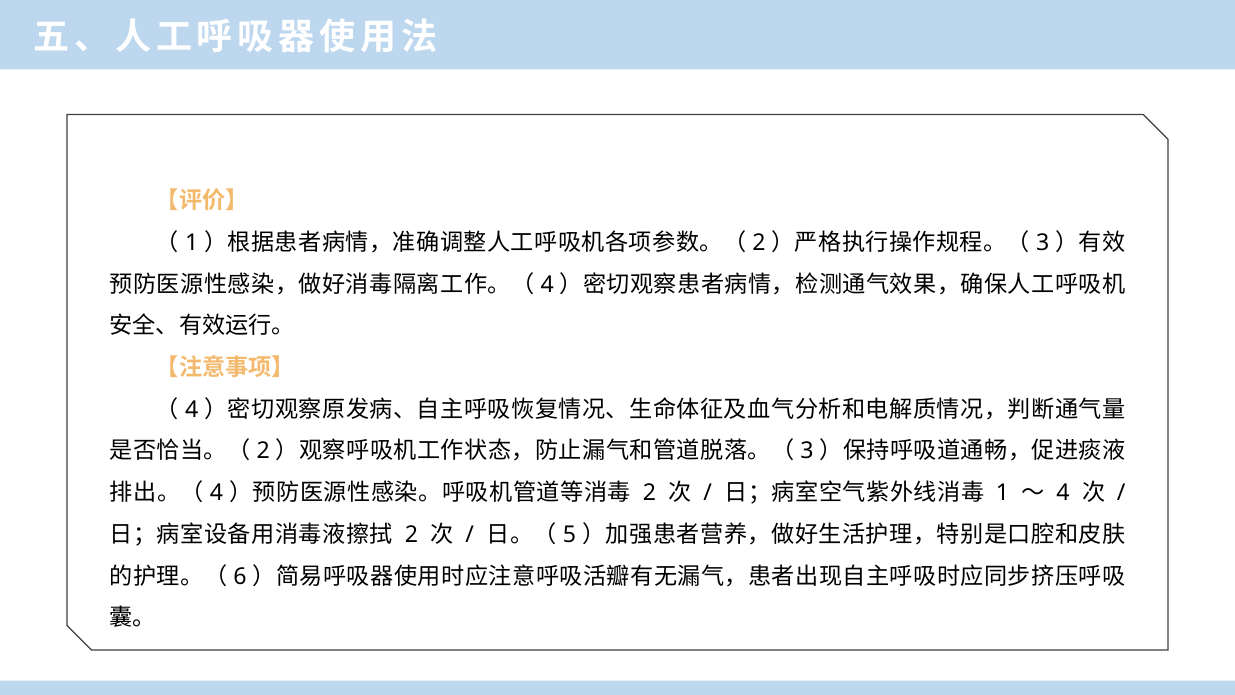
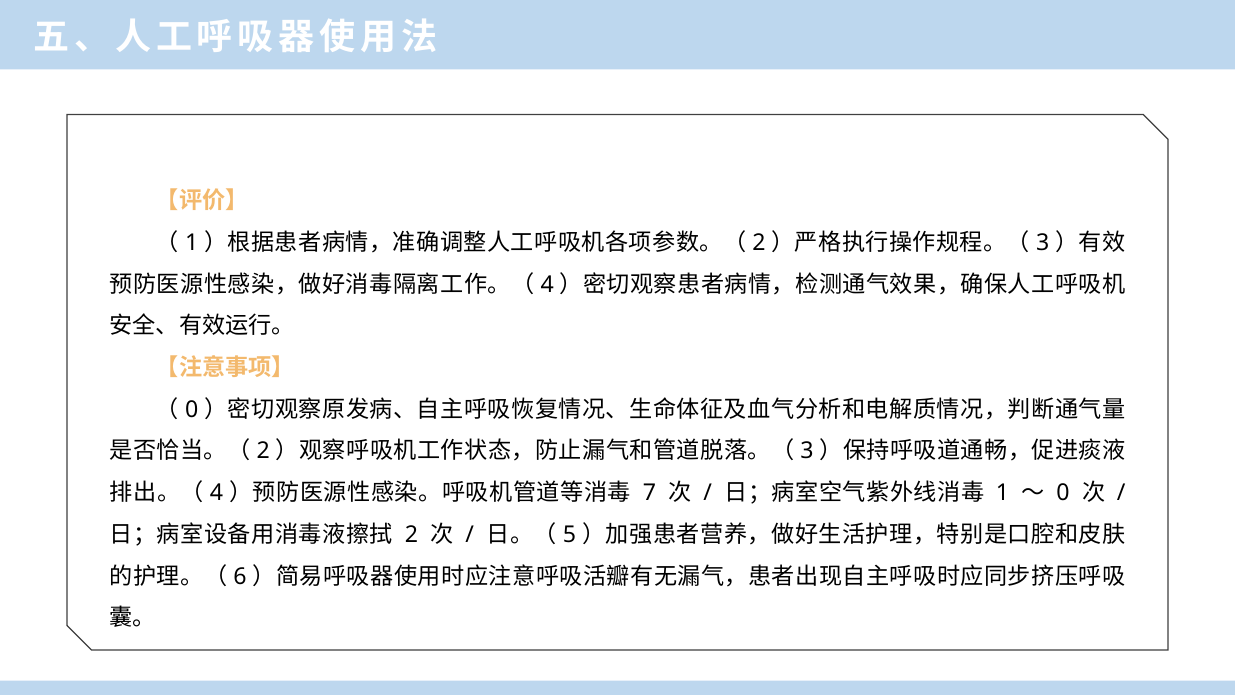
4: 4 -> 0 (192, 409)
2: 2 -> 7 (649, 493)
4: 4 -> 0 (1063, 493)
